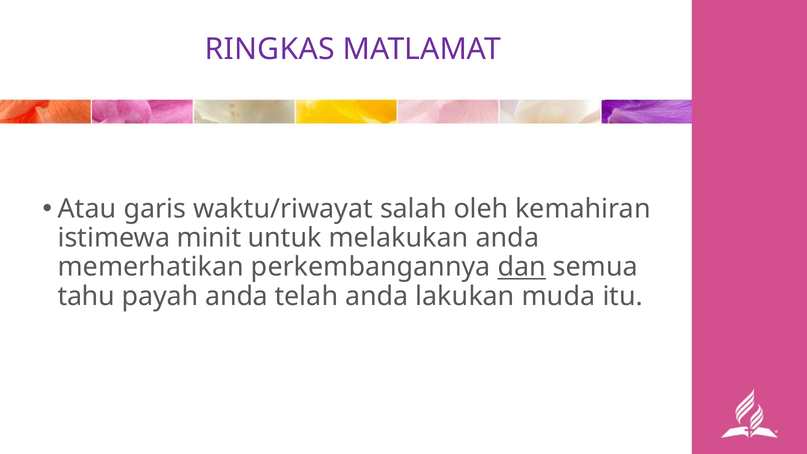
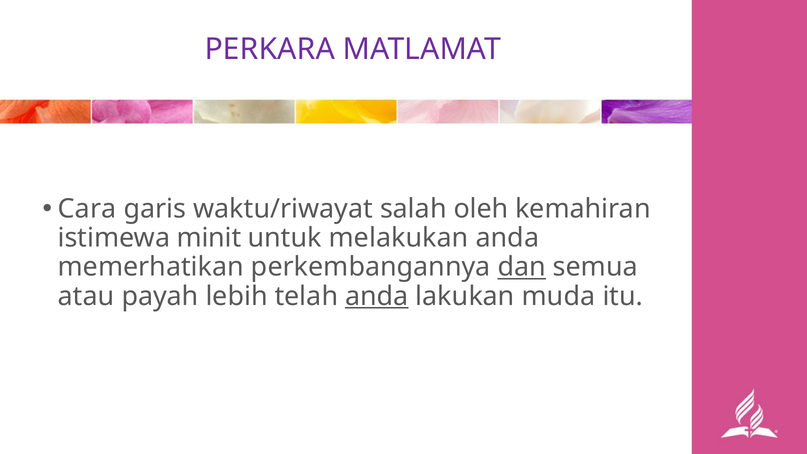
RINGKAS: RINGKAS -> PERKARA (270, 49)
Atau: Atau -> Cara (87, 209)
tahu: tahu -> atau (86, 296)
payah anda: anda -> lebih (237, 296)
anda underline: none -> present (377, 296)
